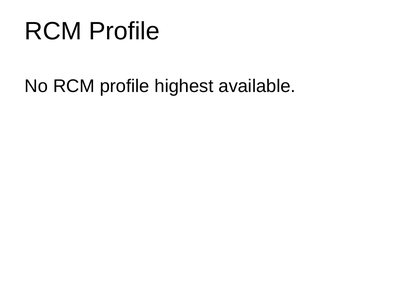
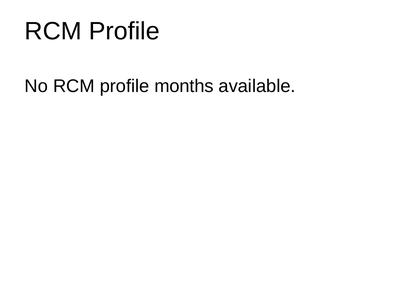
highest: highest -> months (184, 86)
